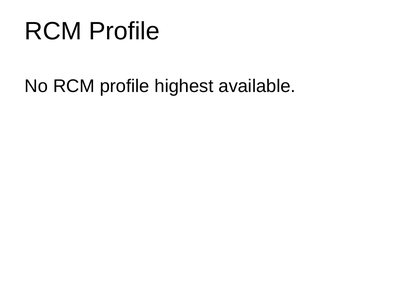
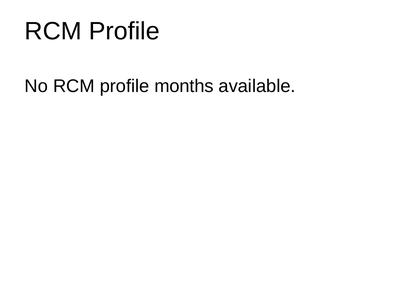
highest: highest -> months (184, 86)
